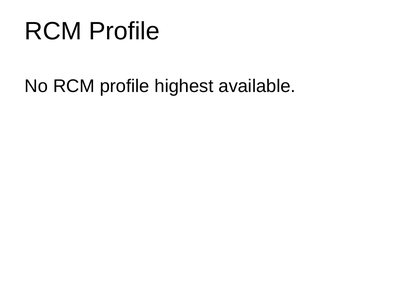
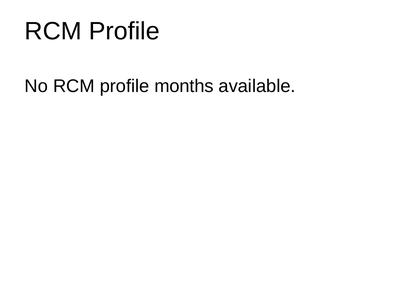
highest: highest -> months (184, 86)
